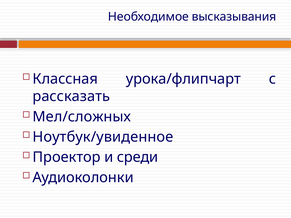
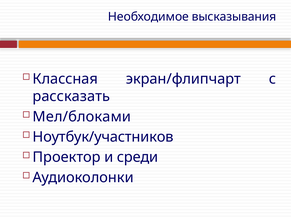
урока/флипчарт: урока/флипчарт -> экран/флипчарт (183, 79)
Мел/сложных: Мел/сложных -> Мел/блоками (82, 117)
Ноутбук/увиденное: Ноутбук/увиденное -> Ноутбук/участников (103, 137)
